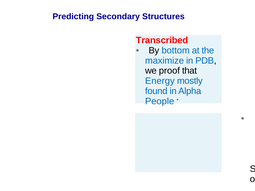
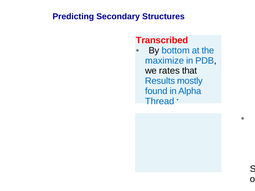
proof: proof -> rates (169, 71)
Energy: Energy -> Results (160, 81)
People: People -> Thread (160, 101)
